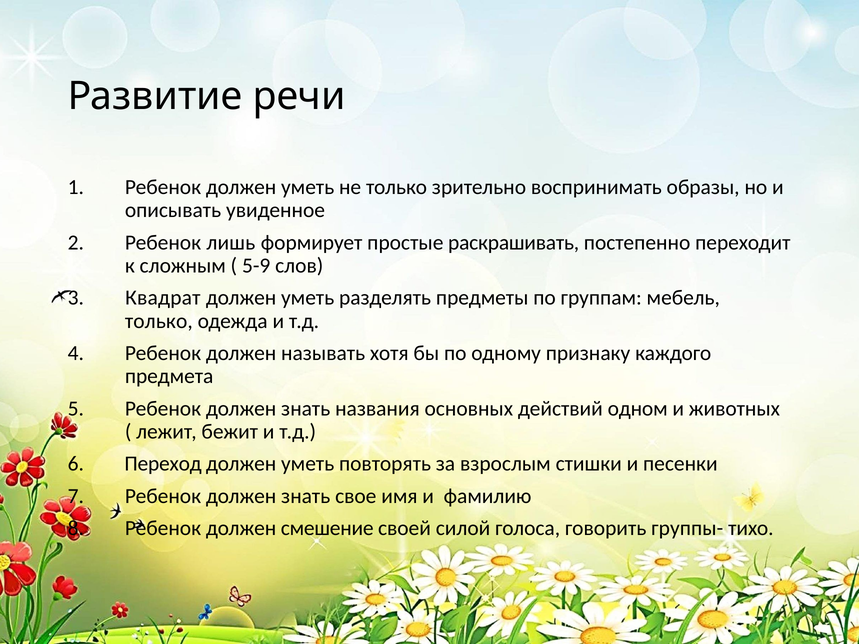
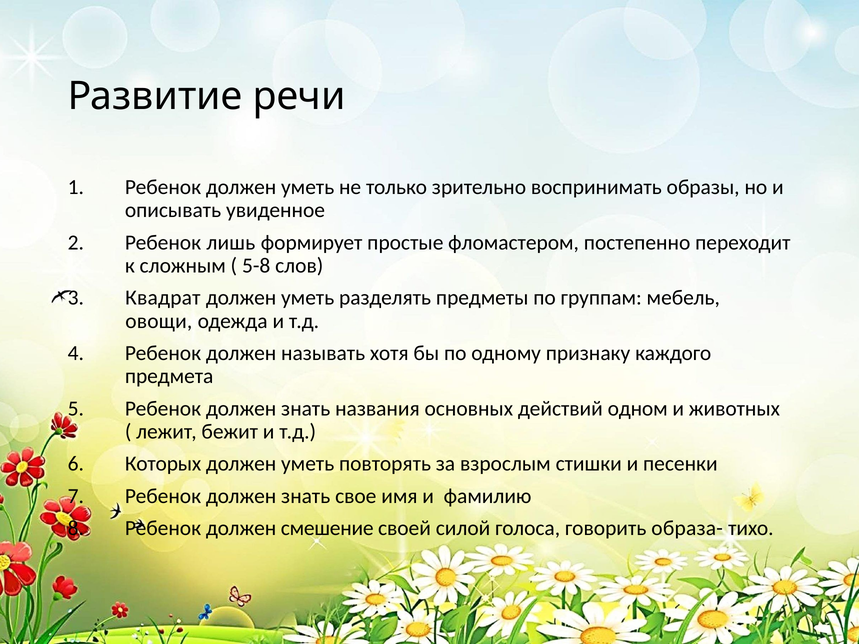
раскрашивать: раскрашивать -> фломастером (514, 243)
5-9: 5-9 -> 5-8 (256, 266)
только: только -> овощи (159, 321)
Переход: Переход -> Которых (163, 464)
группы-: группы- -> образа- (687, 528)
